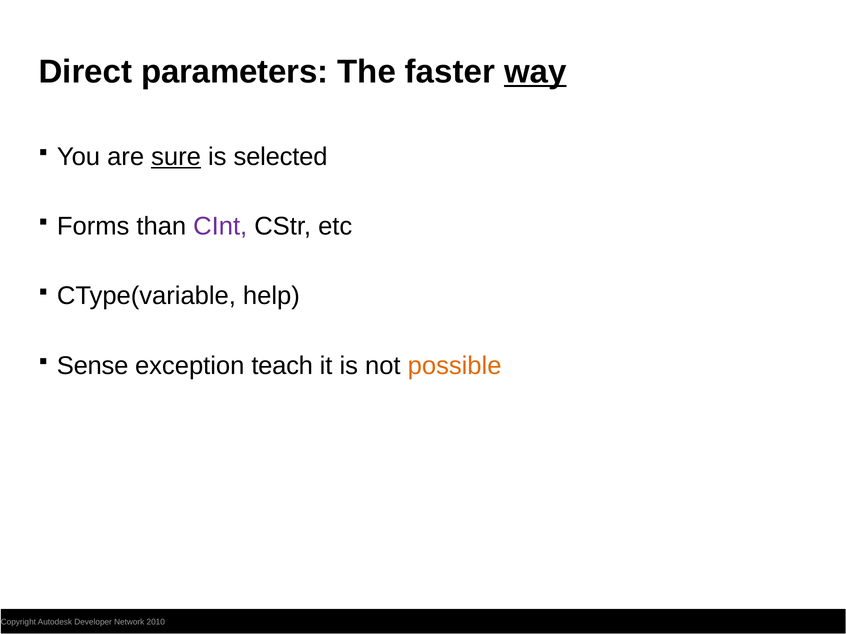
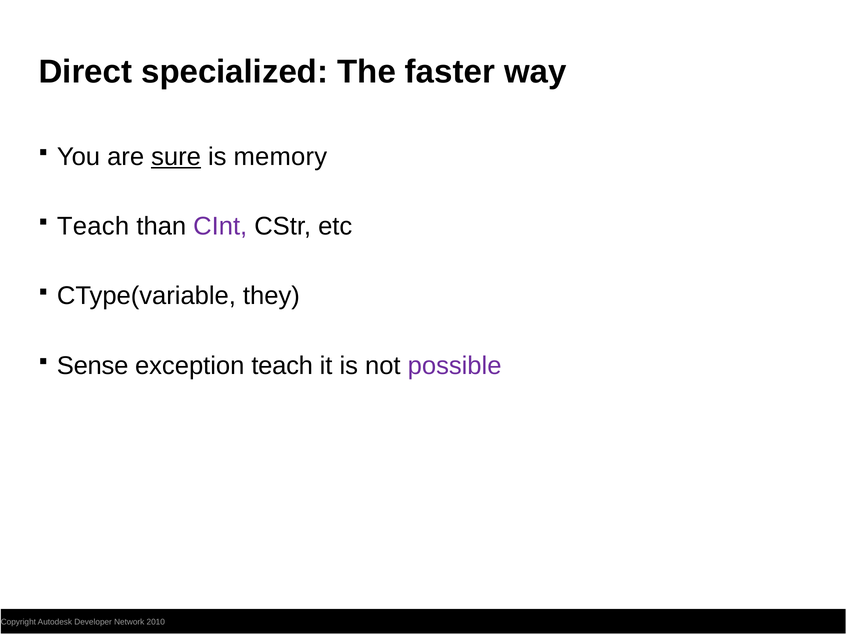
parameters: parameters -> specialized (235, 72)
way underline: present -> none (535, 72)
selected: selected -> memory (280, 157)
Forms: Forms -> Teach (93, 226)
help: help -> they (271, 296)
possible colour: orange -> purple (455, 366)
